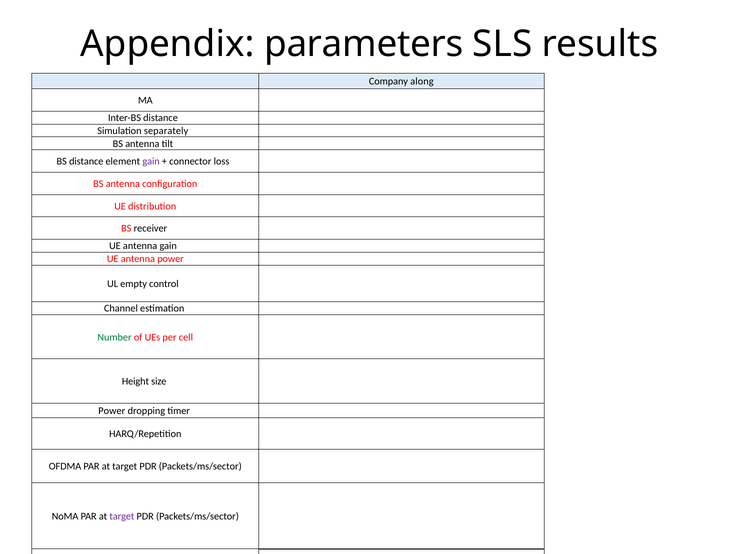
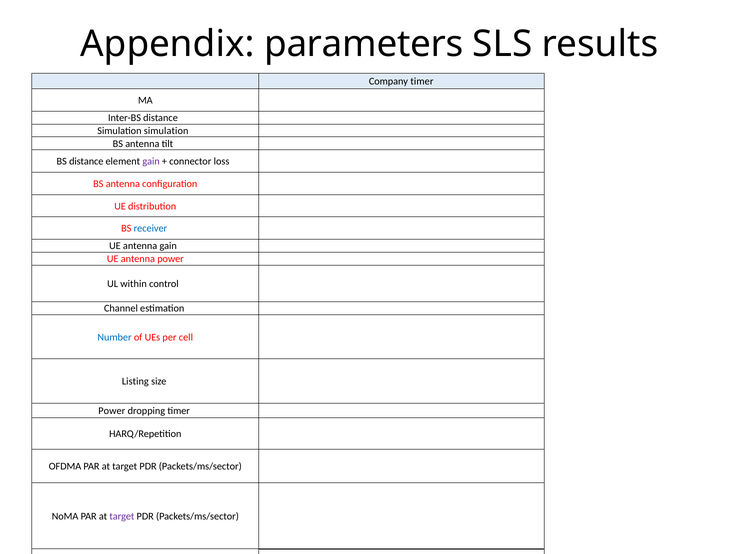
Company along: along -> timer (422, 81)
Simulation separately: separately -> simulation (166, 131)
receiver colour: black -> blue (150, 229)
empty: empty -> within (134, 284)
Number colour: green -> blue (115, 337)
Height: Height -> Listing (135, 382)
